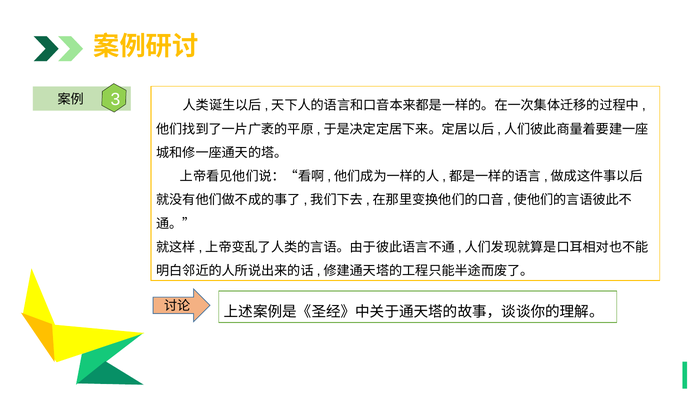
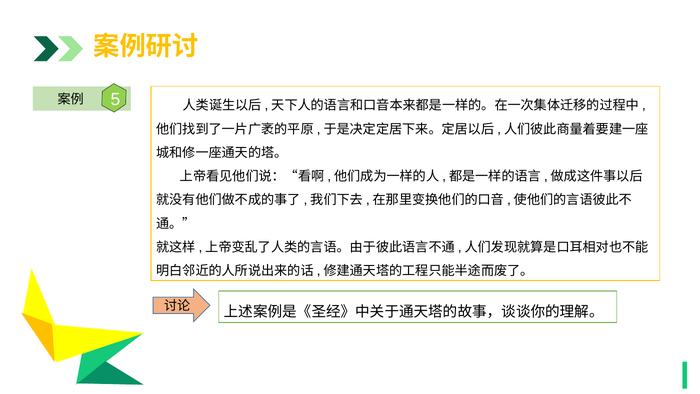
3: 3 -> 5 (115, 100)
